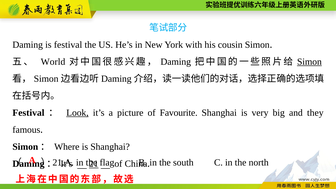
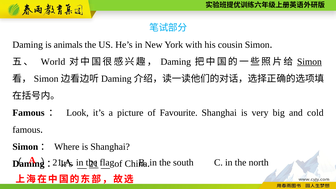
is festival: festival -> animals (68, 45)
Festival: Festival -> Famous (28, 113)
Look underline: present -> none (77, 113)
they: they -> cold (315, 113)
